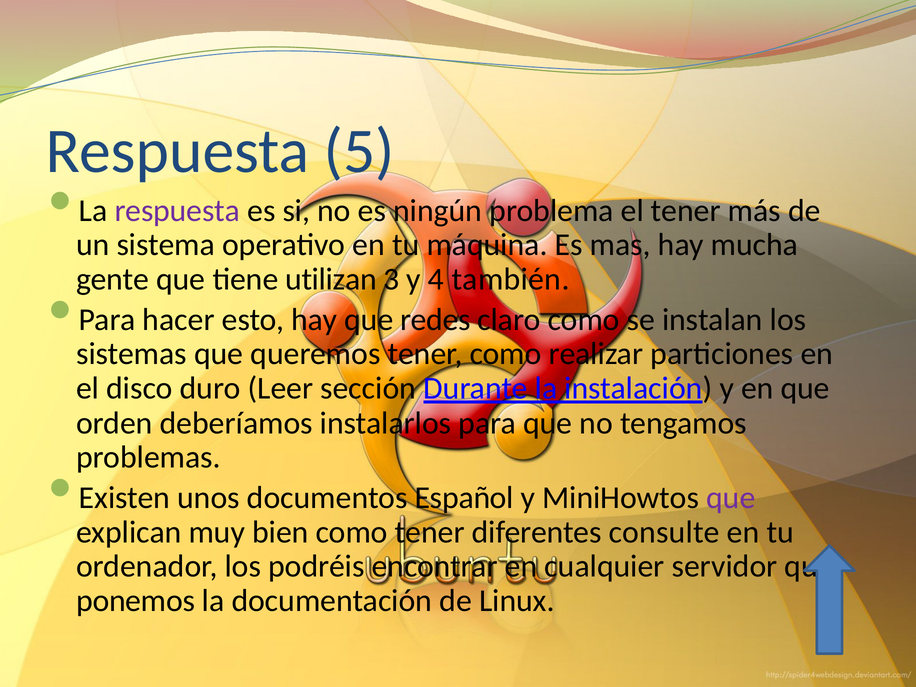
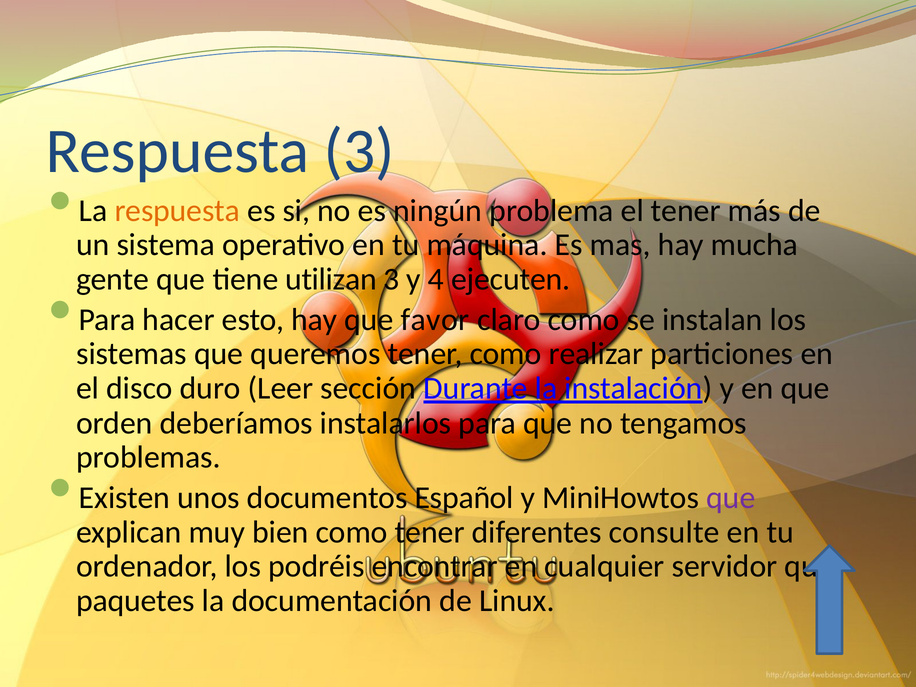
Respuesta 5: 5 -> 3 (359, 151)
respuesta colour: purple -> orange (177, 211)
también: también -> ejecuten (511, 279)
redes: redes -> favor (435, 320)
ponemos: ponemos -> paquetes (136, 601)
